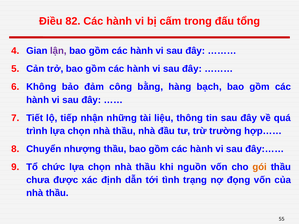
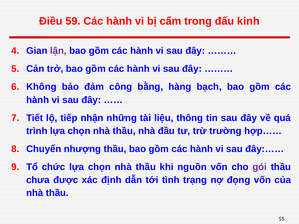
82: 82 -> 59 (73, 21)
tổng: tổng -> kinh (248, 21)
gói colour: orange -> purple (260, 167)
